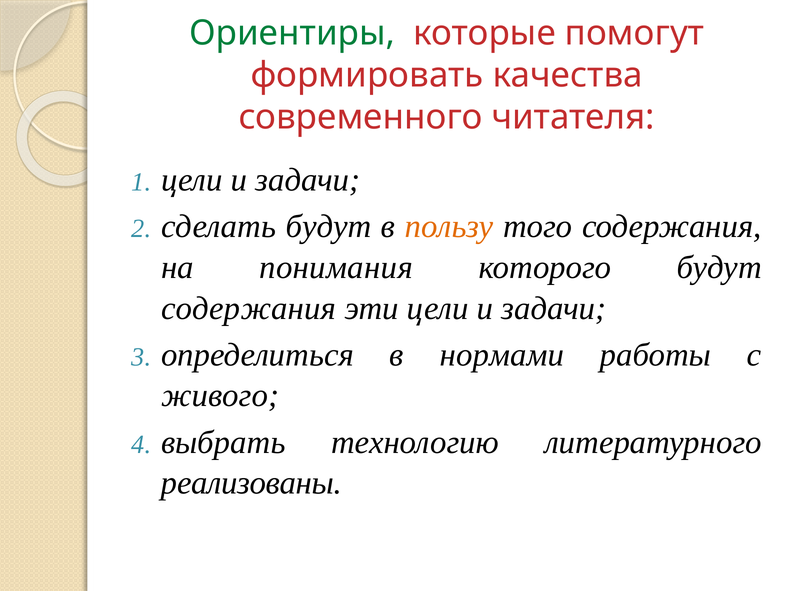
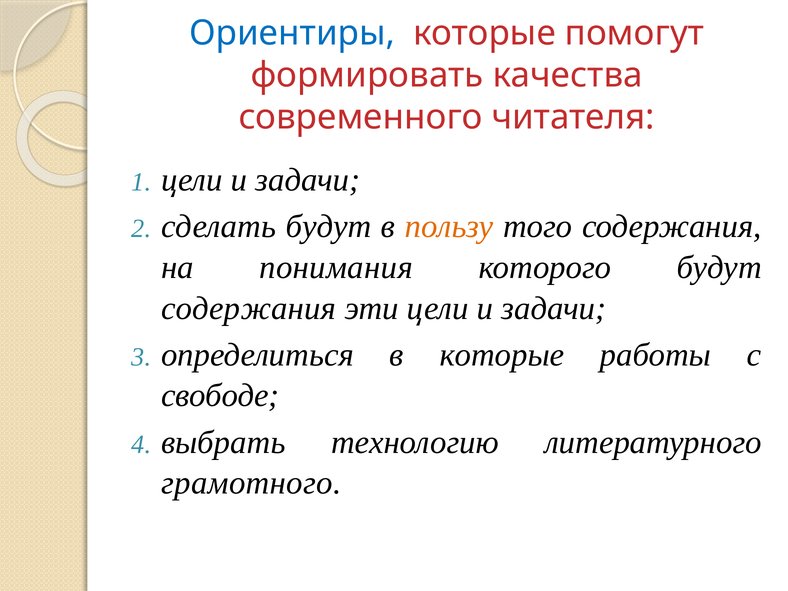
Ориентиры colour: green -> blue (292, 33)
в нормами: нормами -> которые (502, 355)
живого: живого -> свободе (220, 396)
реализованы: реализованы -> грамотного (251, 483)
